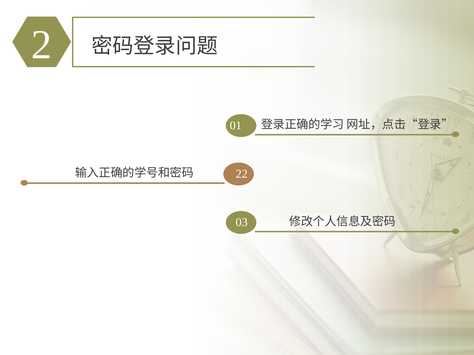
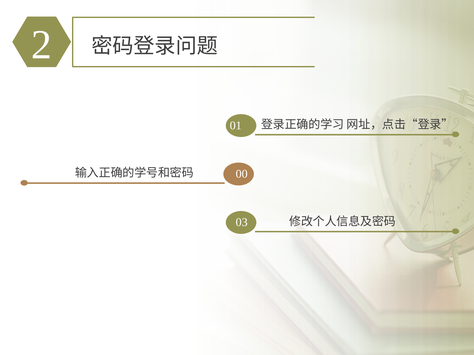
22: 22 -> 00 (242, 174)
